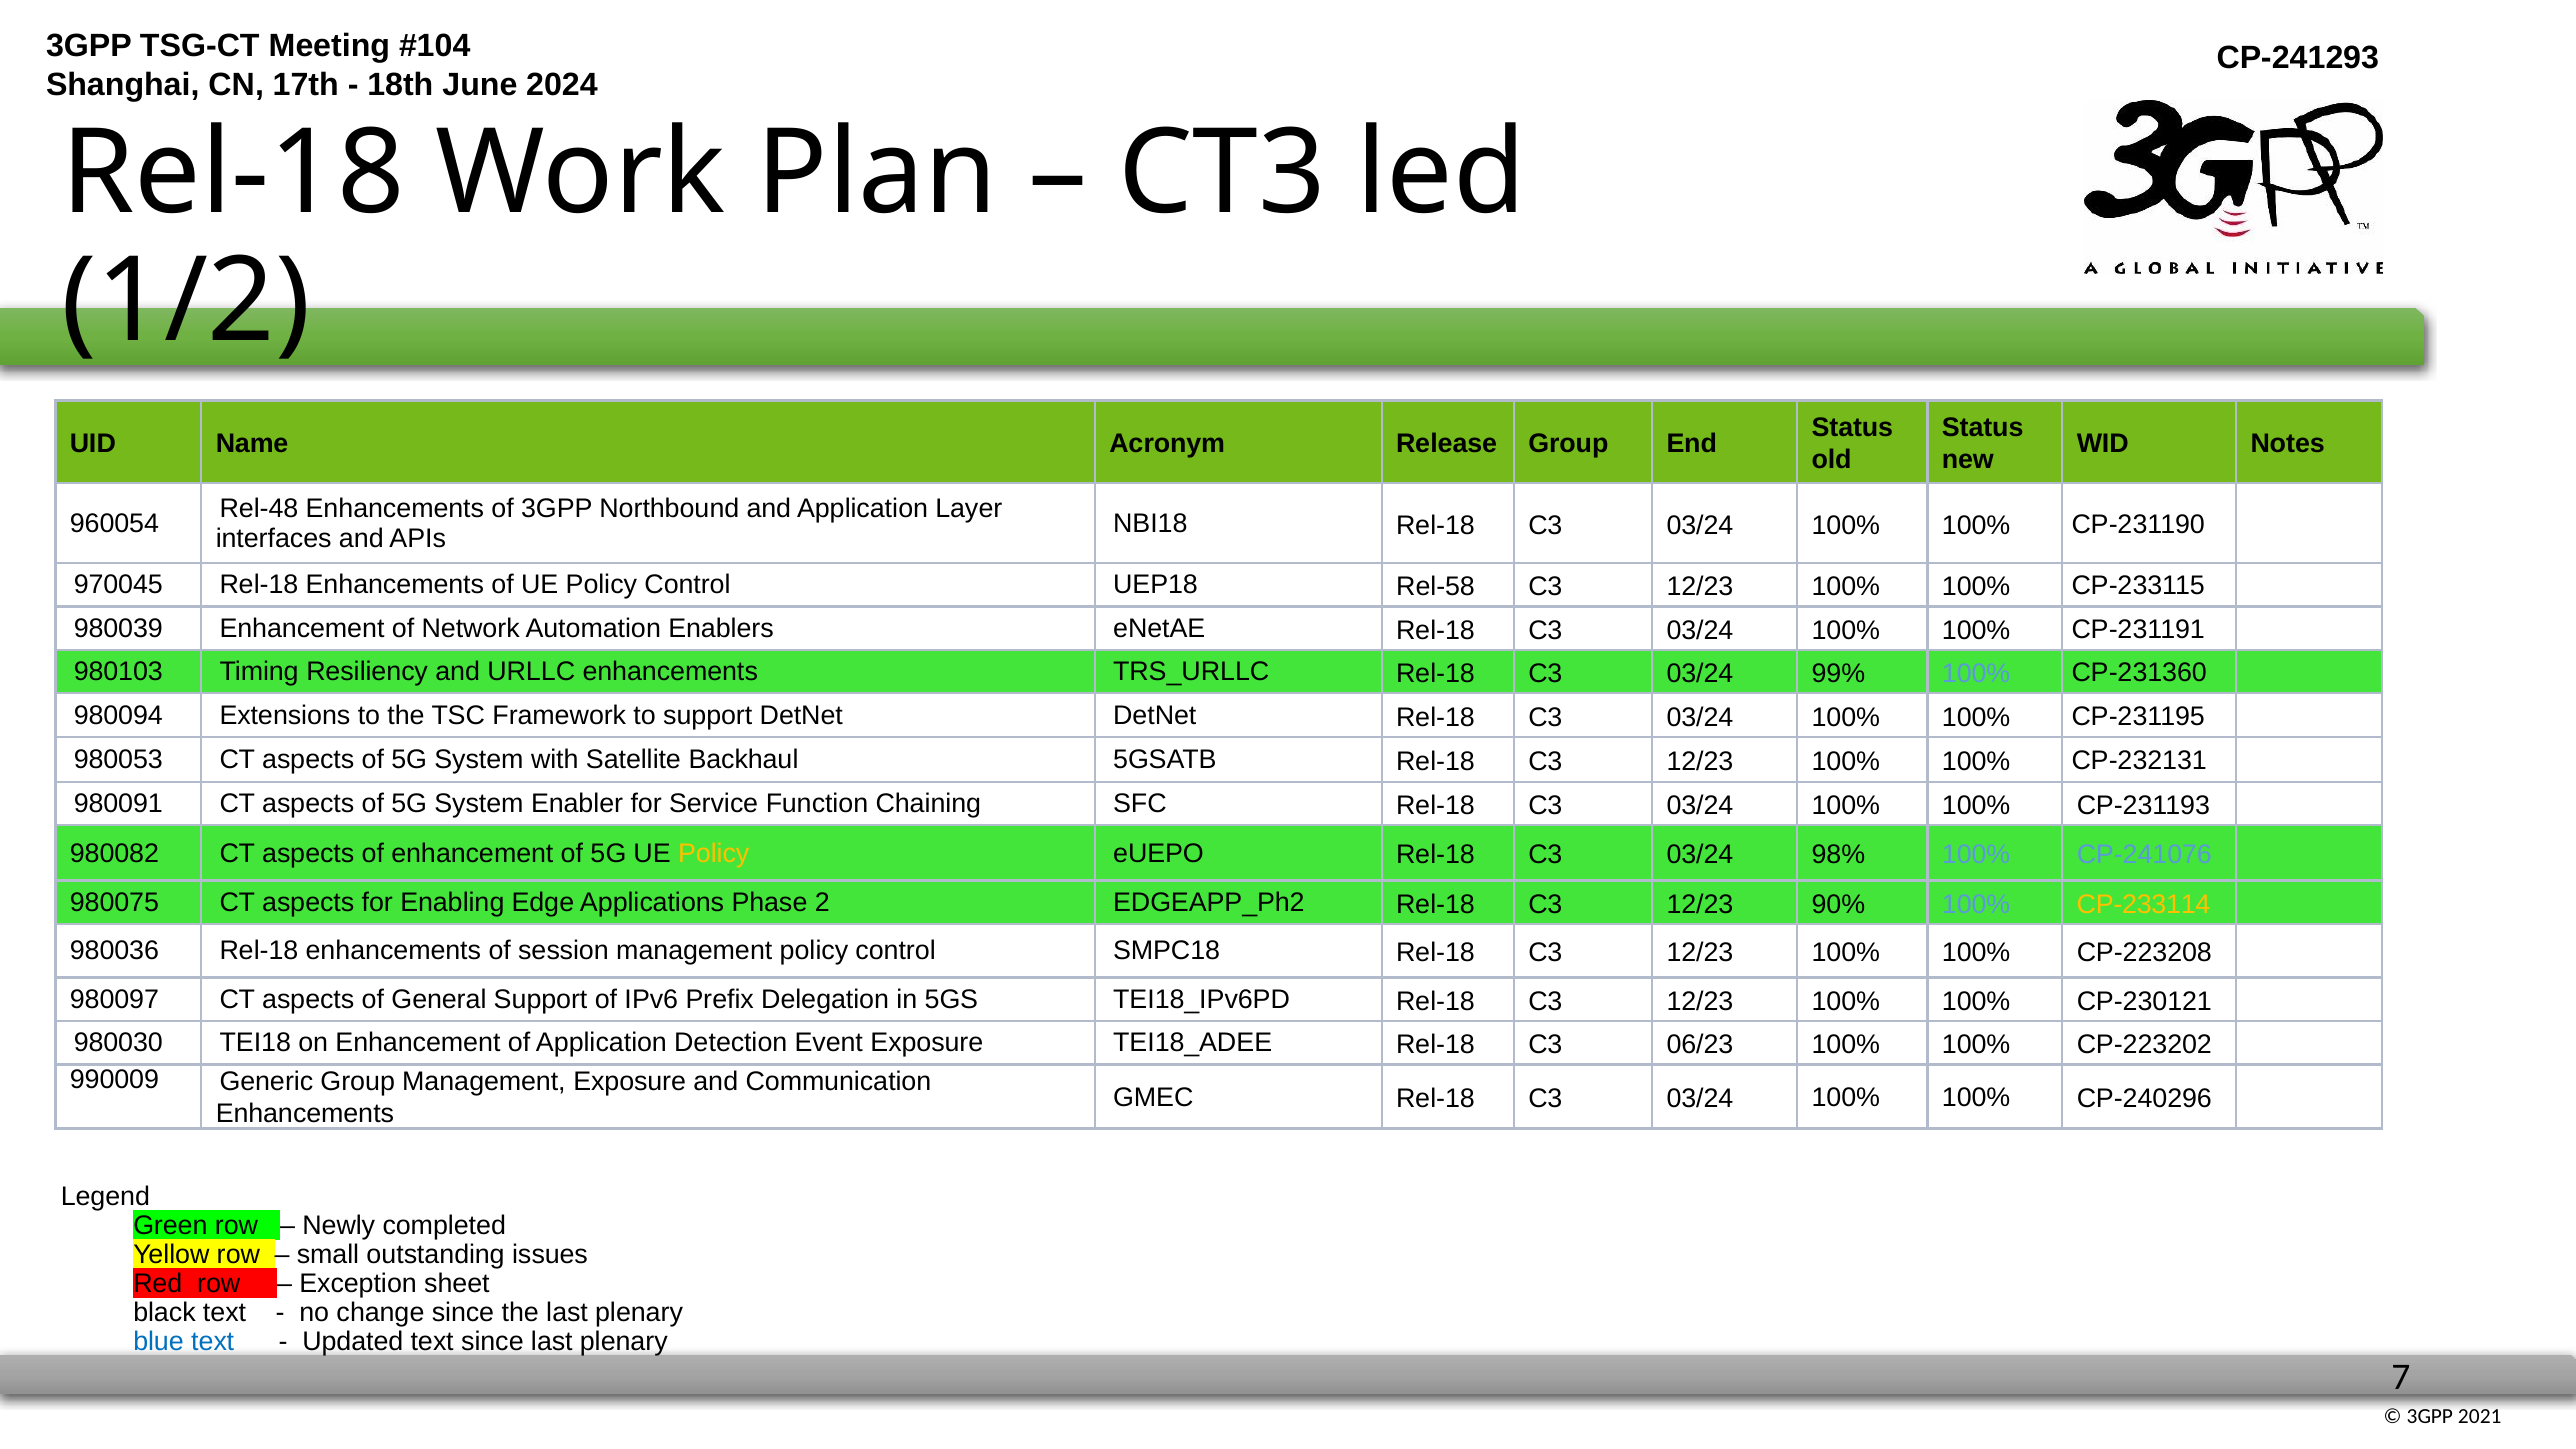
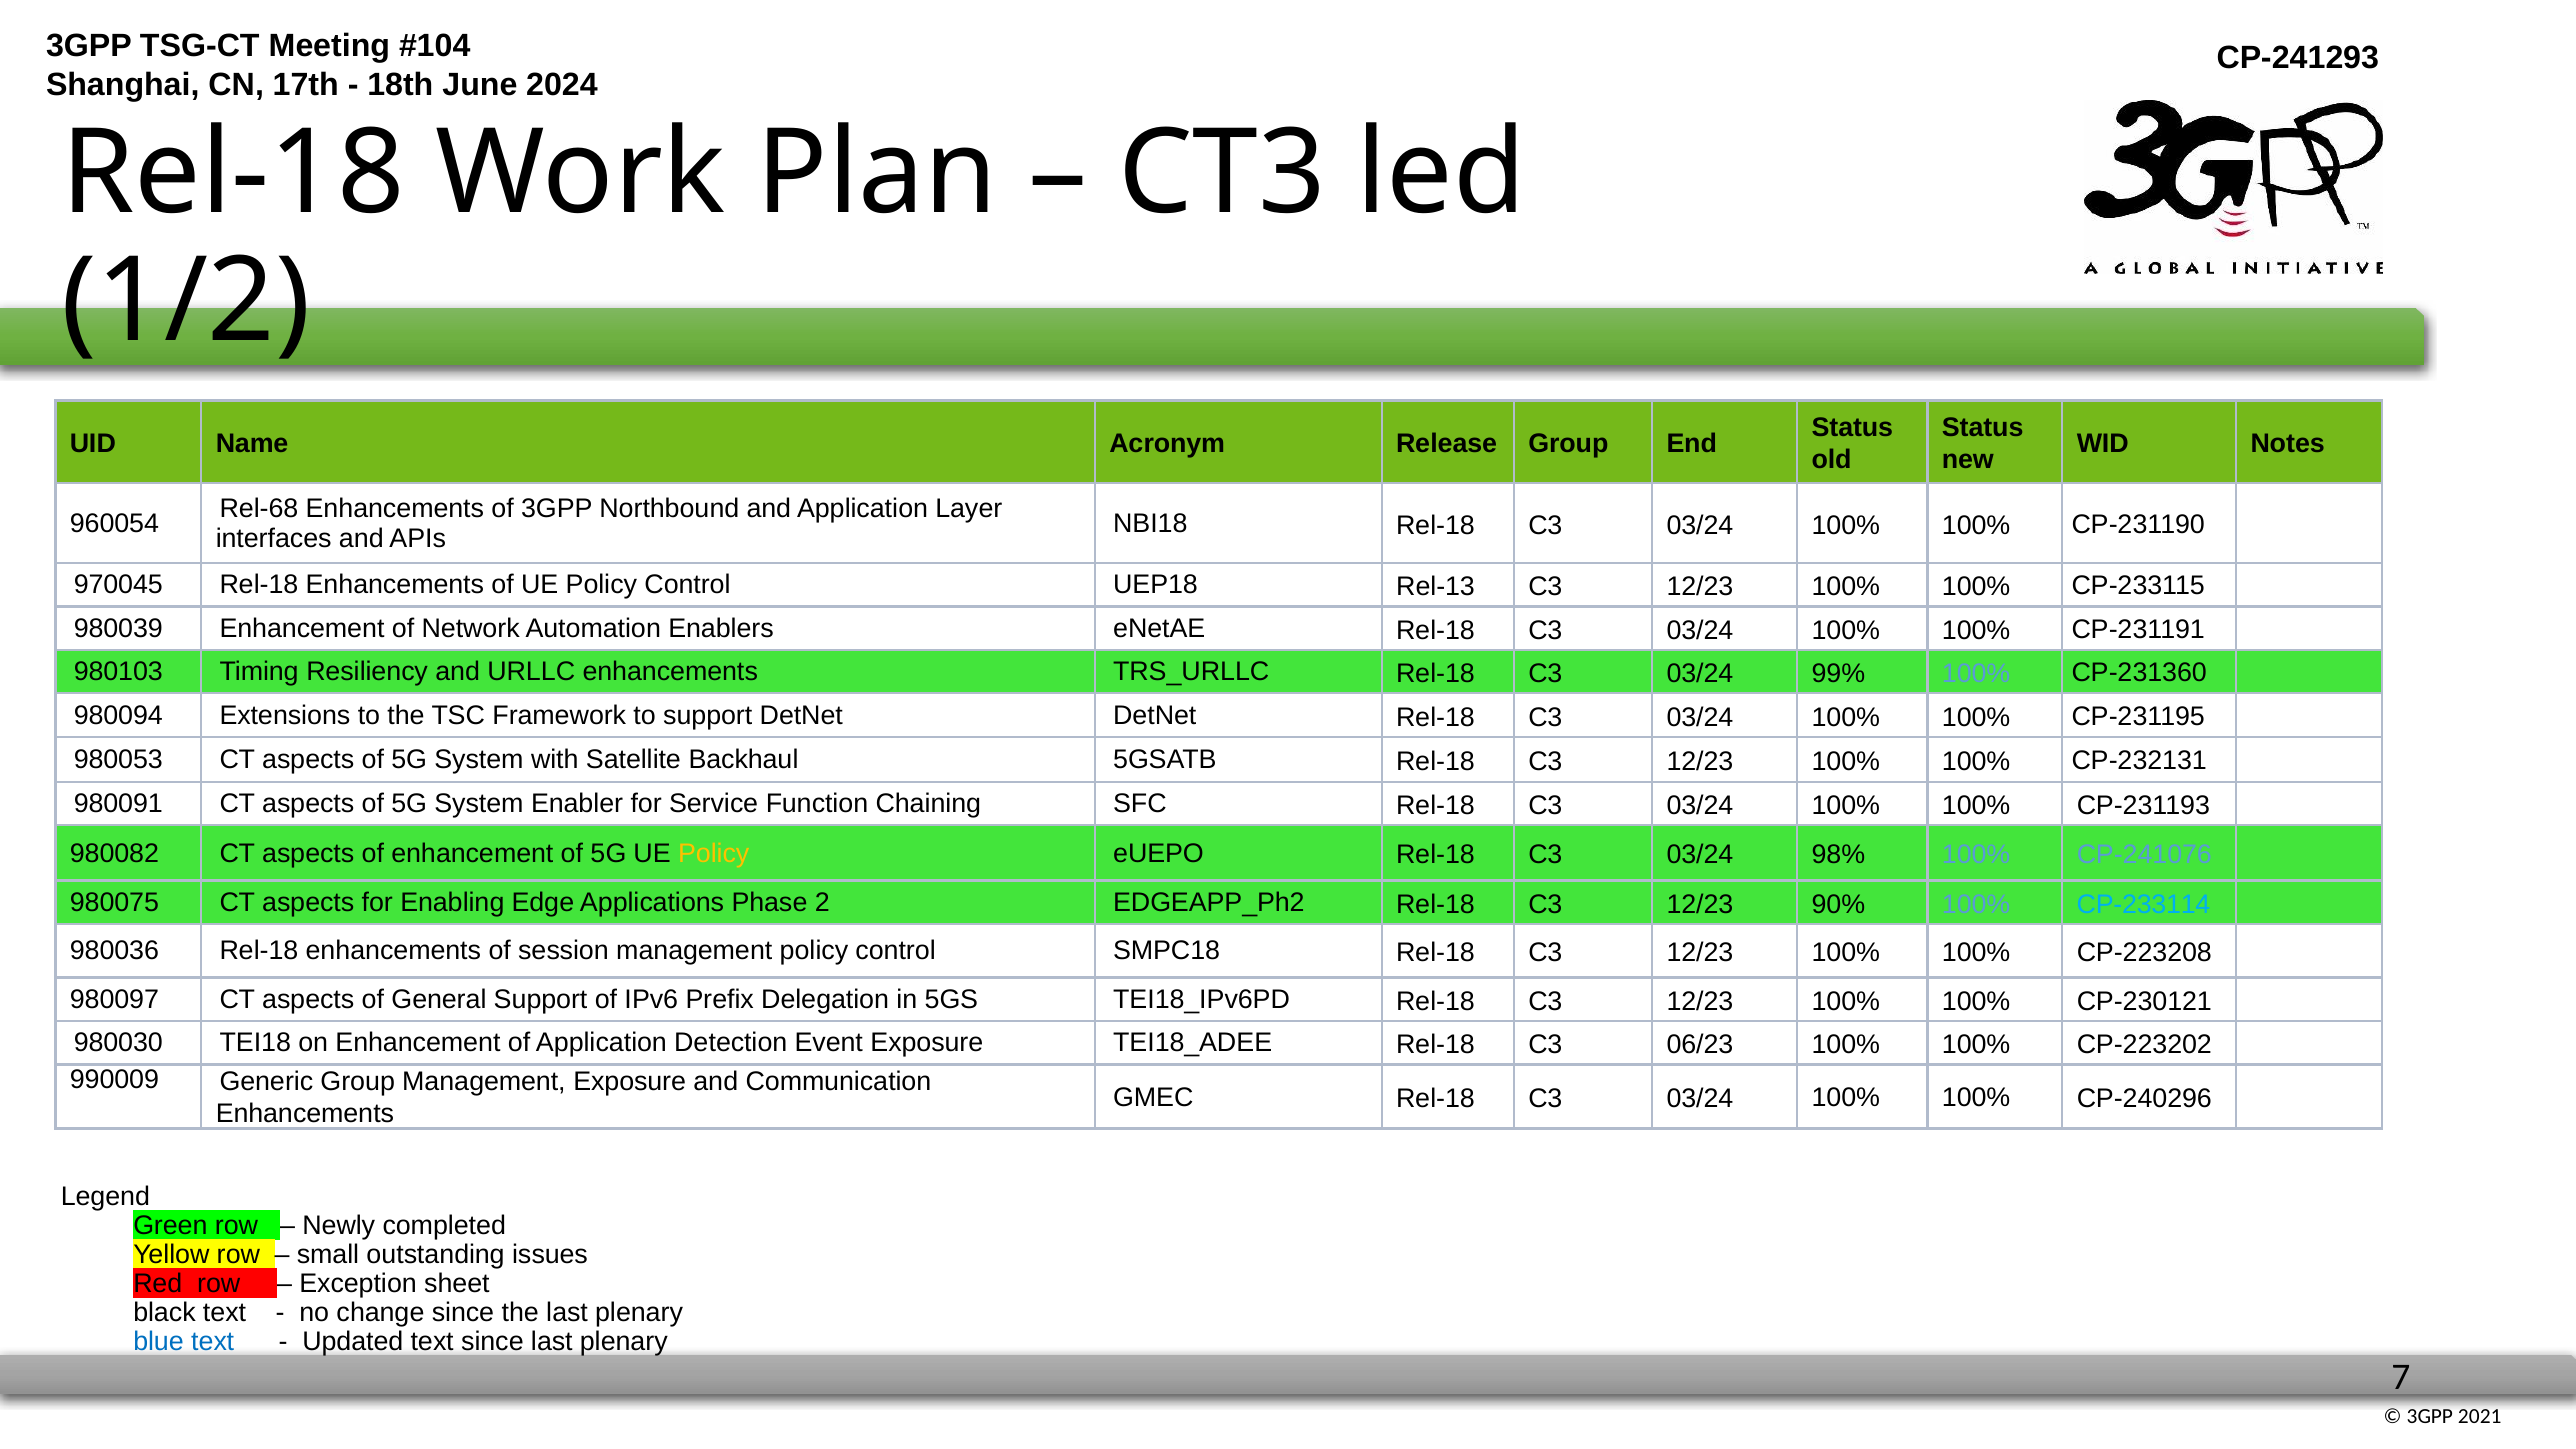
Rel-48: Rel-48 -> Rel-68 (259, 508)
Rel-58: Rel-58 -> Rel-13 (1436, 587)
CP-233114 colour: yellow -> light blue (2144, 905)
